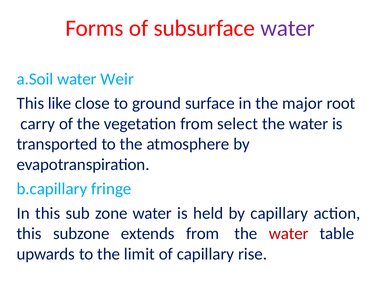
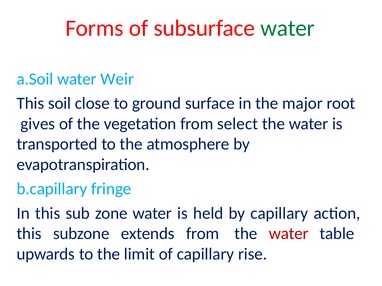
water colour: purple -> green (288, 28)
like: like -> soil (60, 104)
carry: carry -> gives (38, 124)
